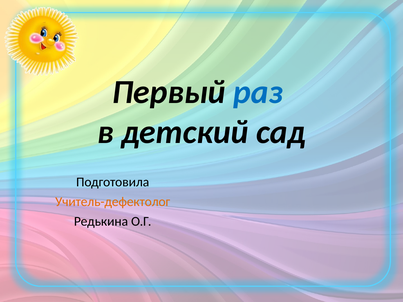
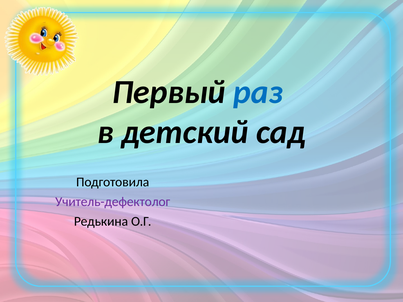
Учитель-дефектолог colour: orange -> purple (113, 202)
